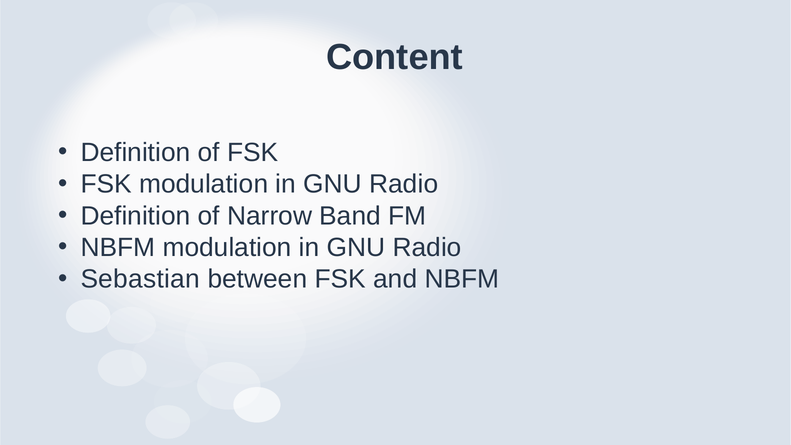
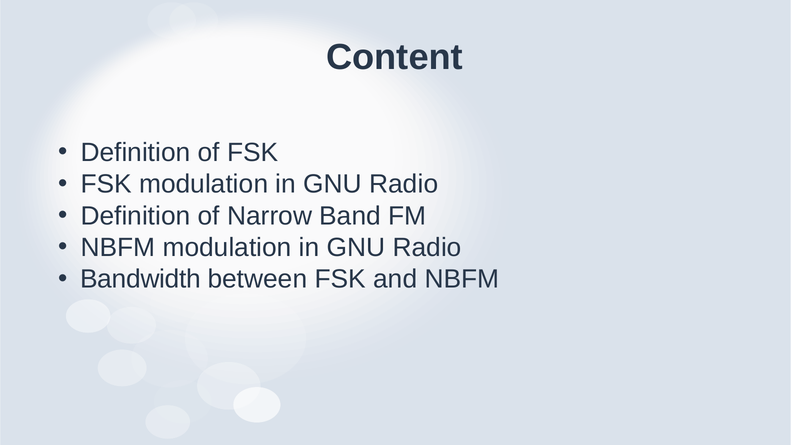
Sebastian: Sebastian -> Bandwidth (141, 279)
